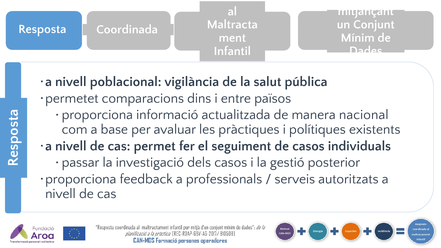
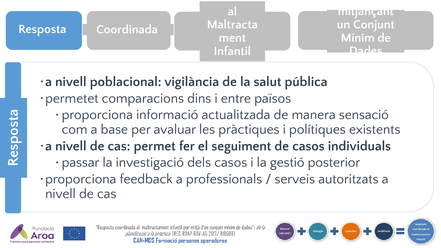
nacional: nacional -> sensació (364, 115)
